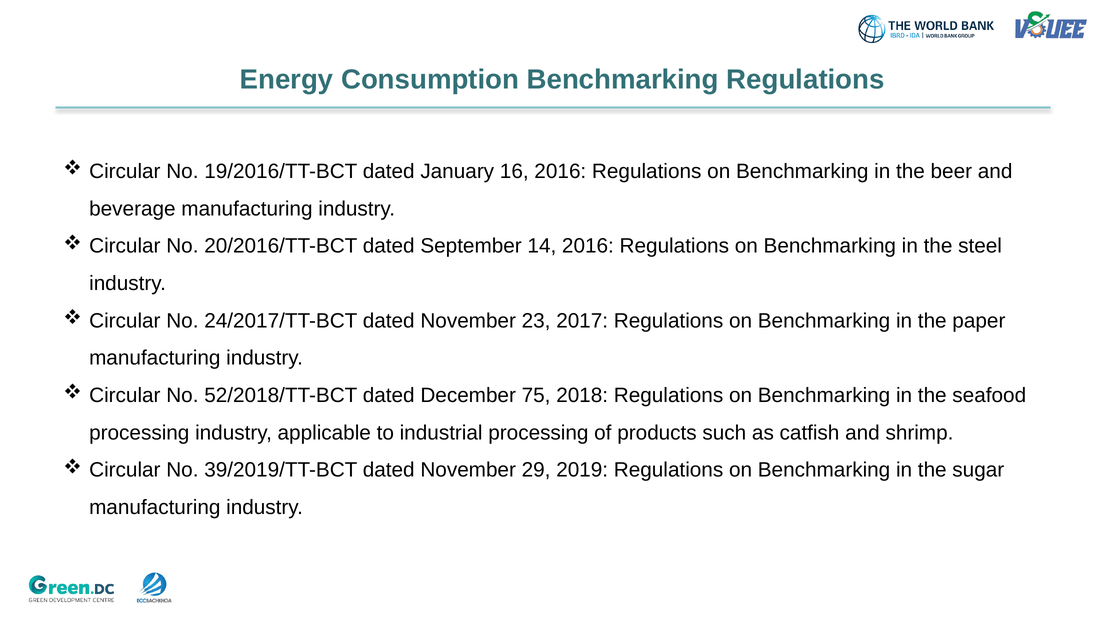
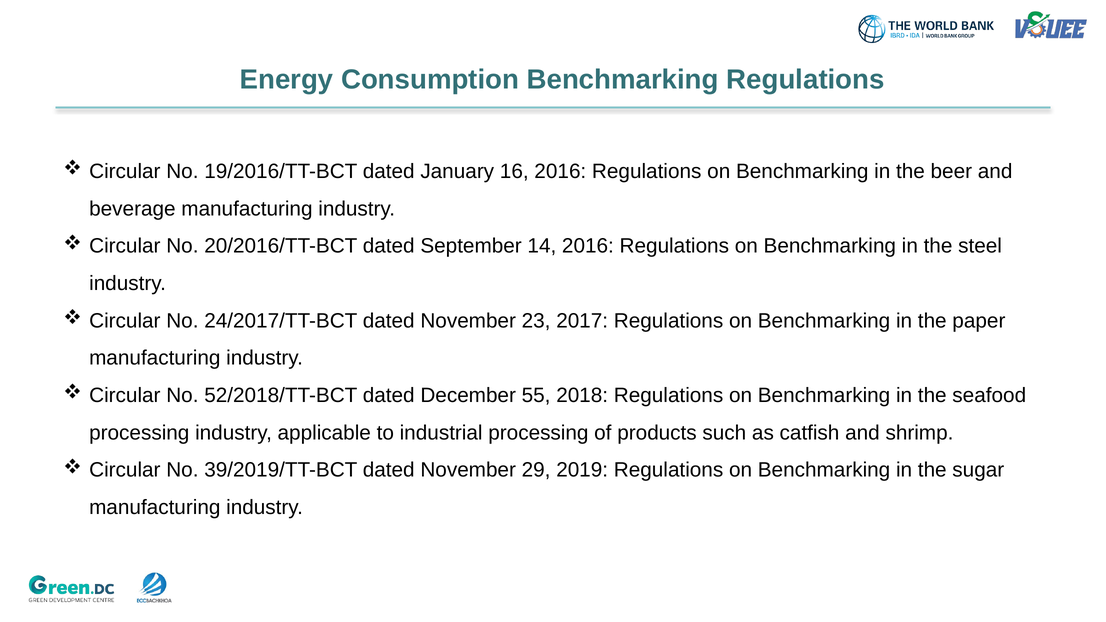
75: 75 -> 55 (536, 395)
